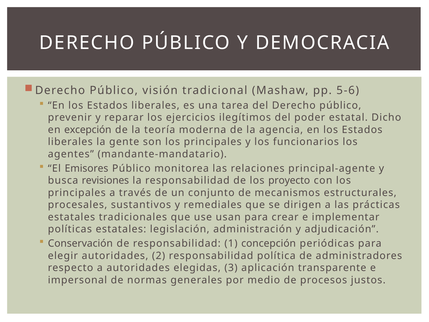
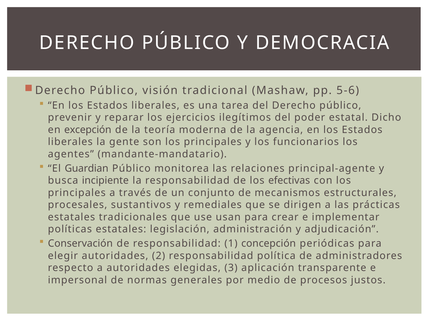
Emisores: Emisores -> Guardian (87, 168)
revisiones: revisiones -> incipiente (105, 180)
proyecto: proyecto -> efectivas (289, 180)
